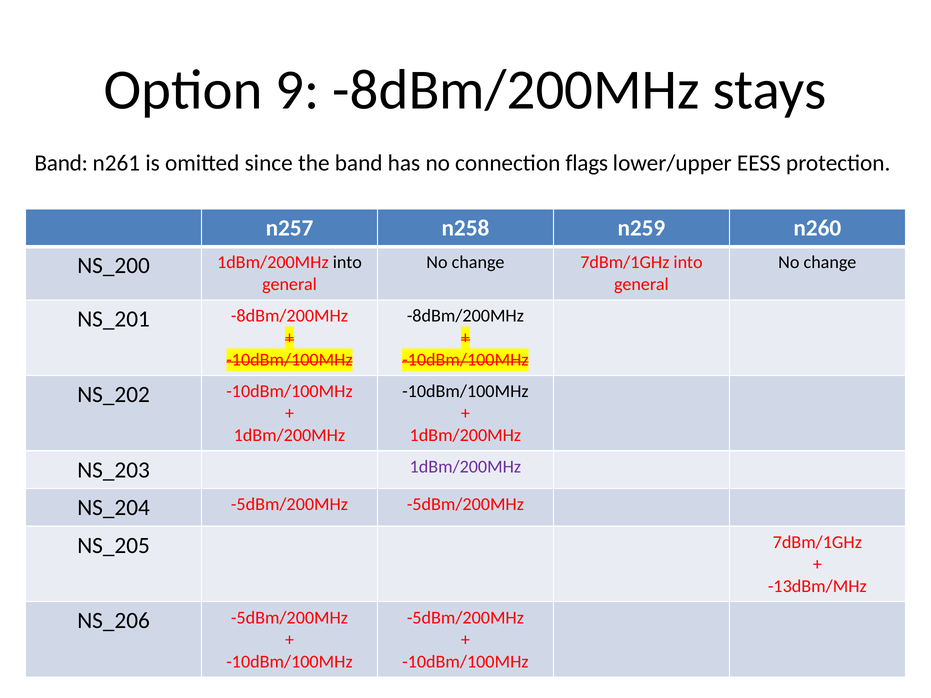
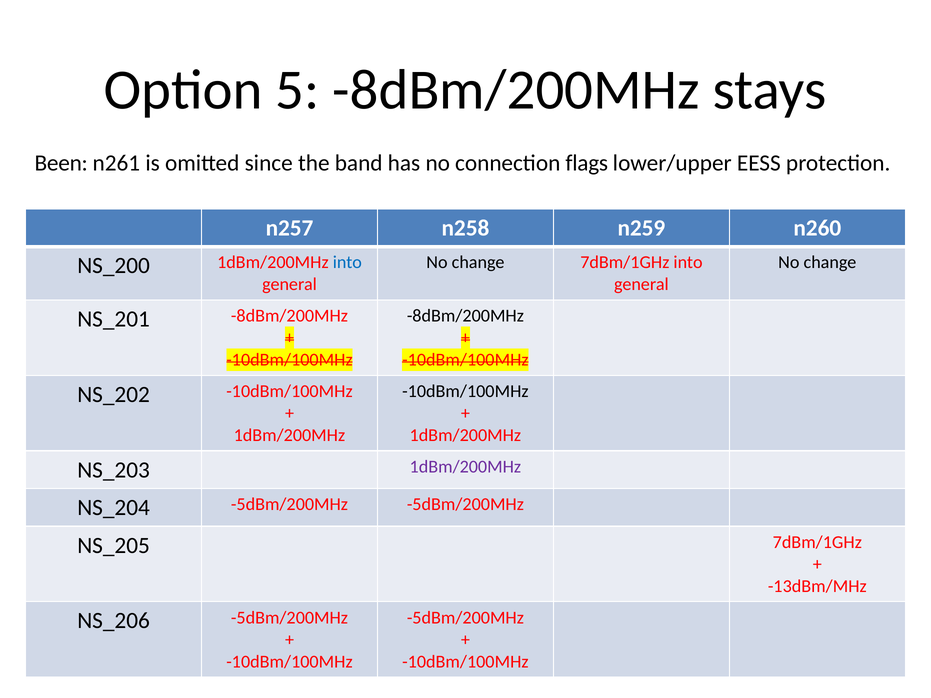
9: 9 -> 5 (297, 90)
Band: Band -> Been (61, 163)
into colour: black -> blue (347, 263)
